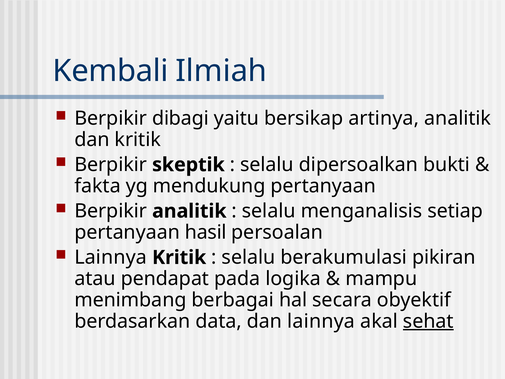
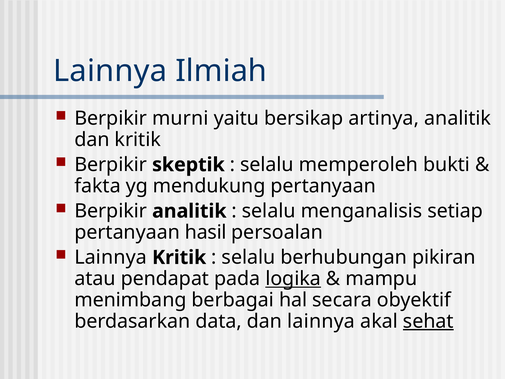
Kembali: Kembali -> Lainnya (110, 71)
dibagi: dibagi -> murni (180, 118)
dipersoalkan: dipersoalkan -> memperoleh (359, 165)
berakumulasi: berakumulasi -> berhubungan (344, 257)
logika underline: none -> present (293, 279)
